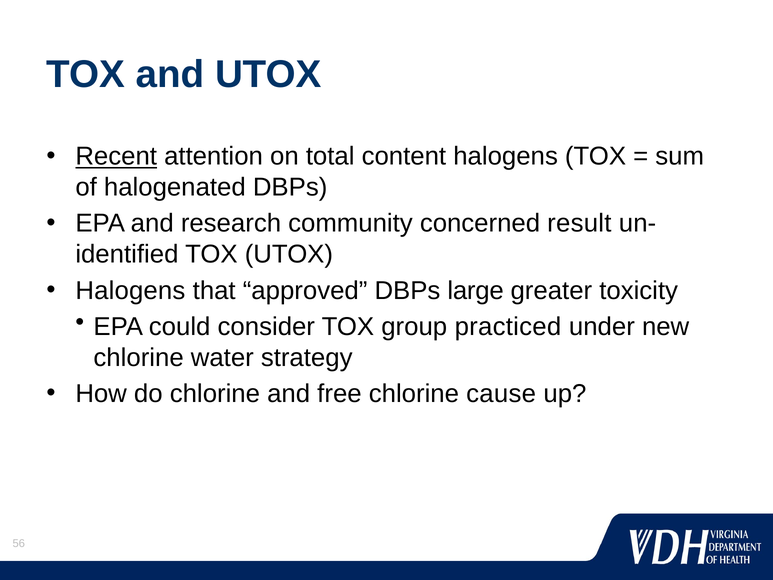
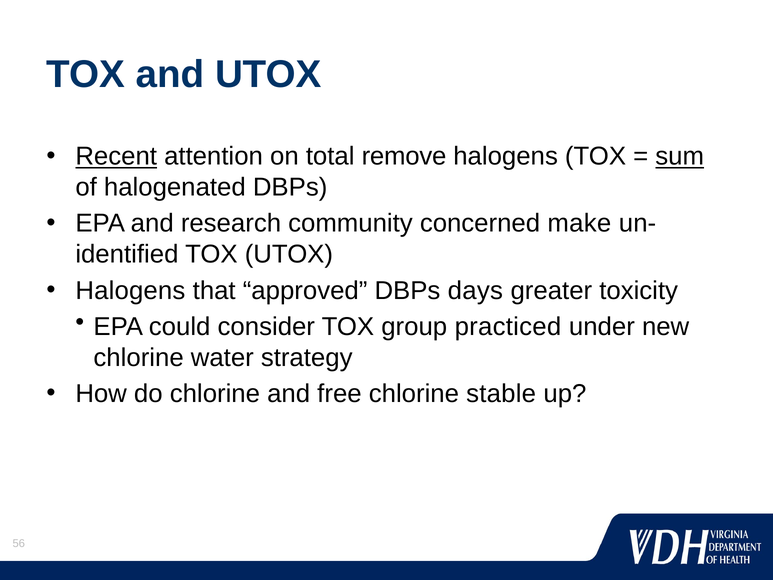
content: content -> remove (404, 156)
sum underline: none -> present (680, 156)
result: result -> make (579, 223)
large: large -> days (475, 290)
cause: cause -> stable (501, 393)
